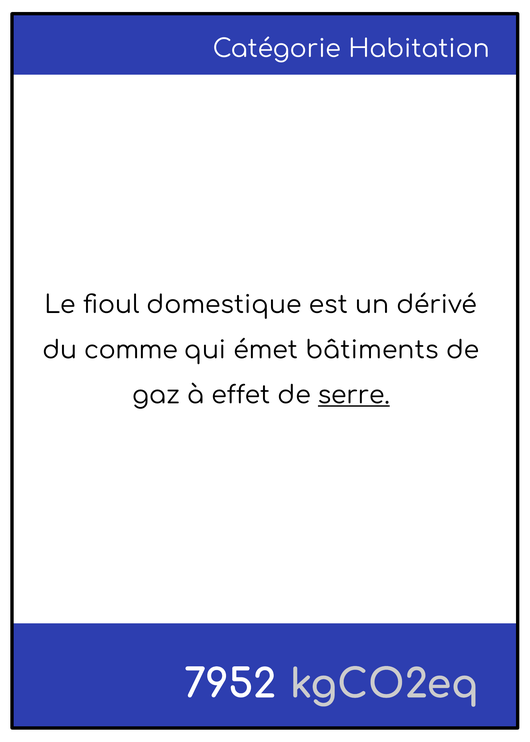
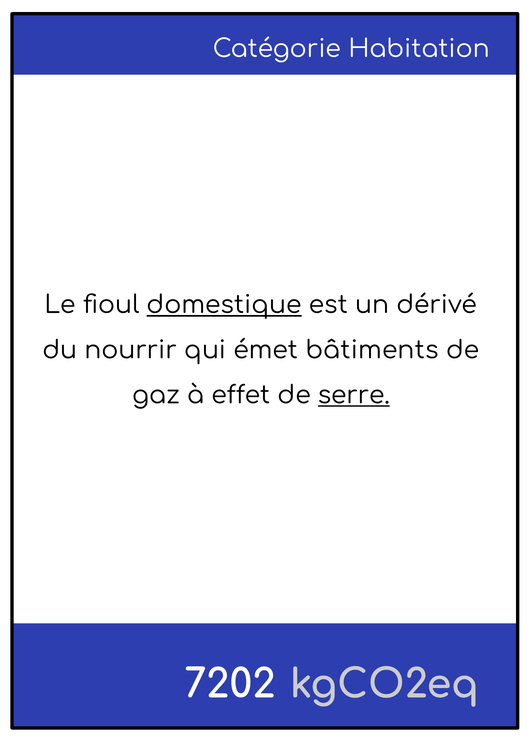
domestique underline: none -> present (224, 305)
comme: comme -> nourrir (131, 350)
7952: 7952 -> 7202 (230, 684)
